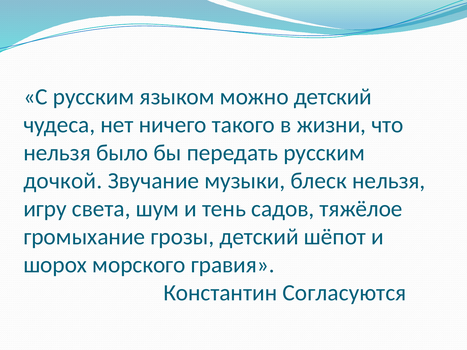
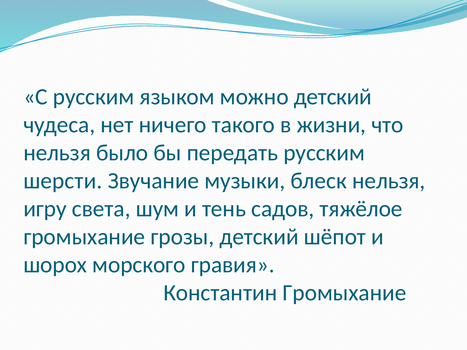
дочкой: дочкой -> шерсти (63, 181)
Константин Согласуются: Согласуются -> Громыхание (344, 293)
